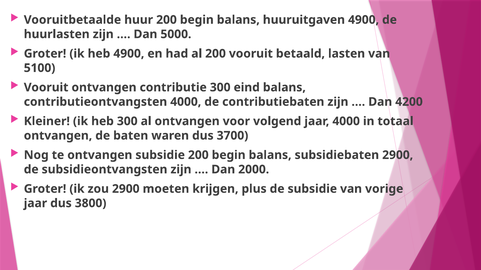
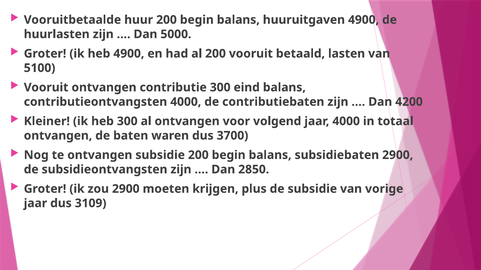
2000: 2000 -> 2850 (254, 170)
3800: 3800 -> 3109 (91, 204)
